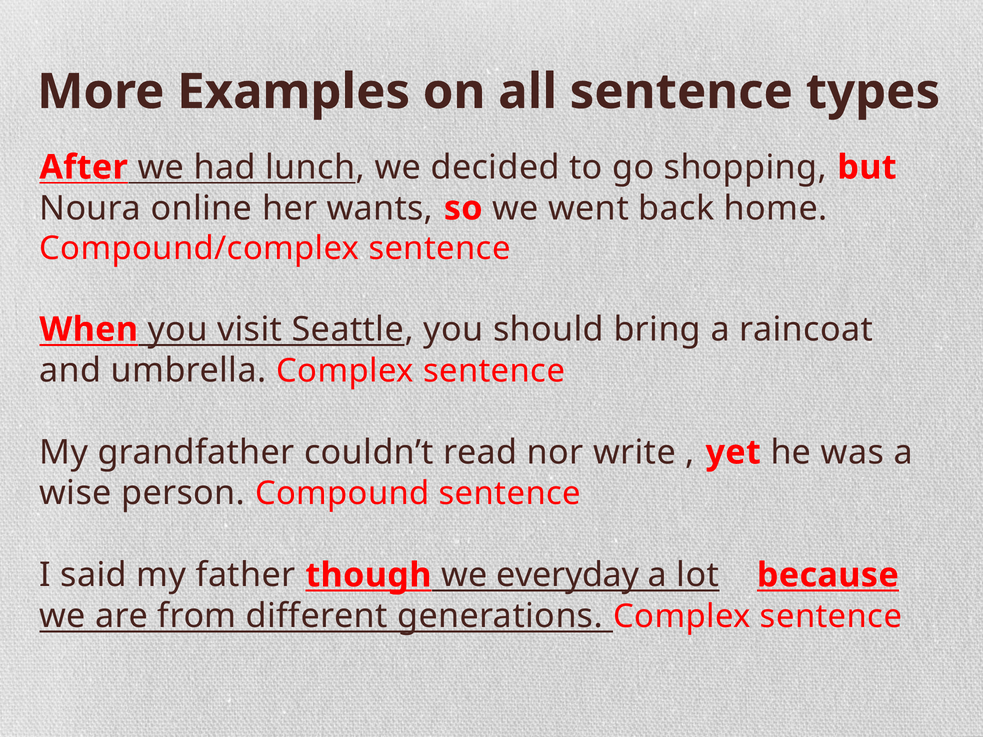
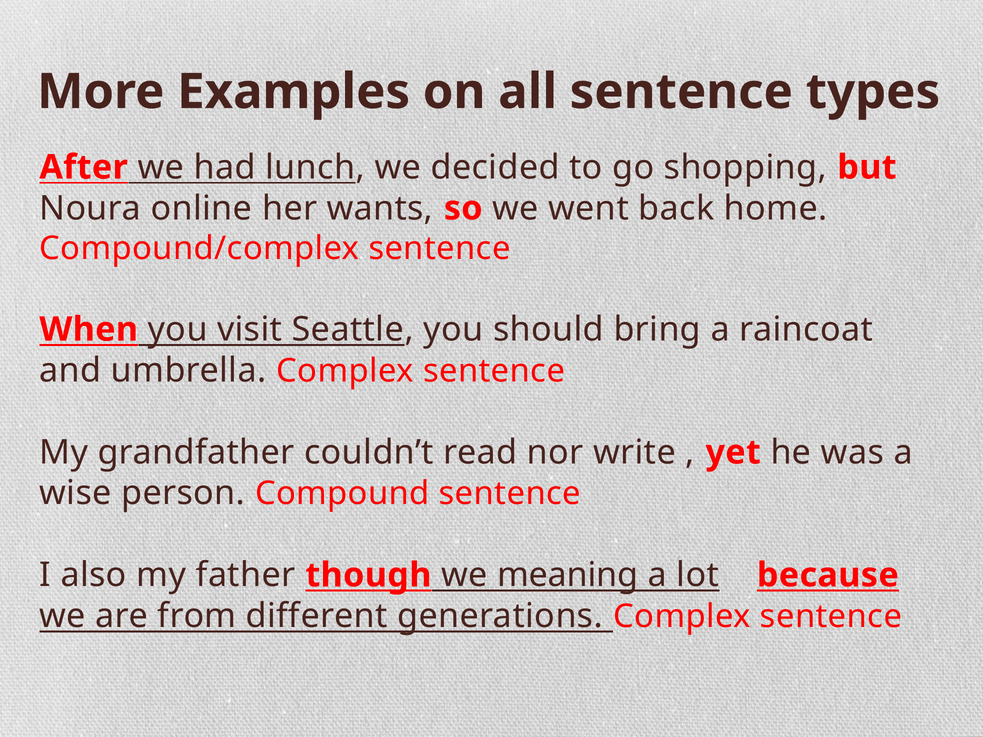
said: said -> also (94, 575)
everyday: everyday -> meaning (568, 575)
